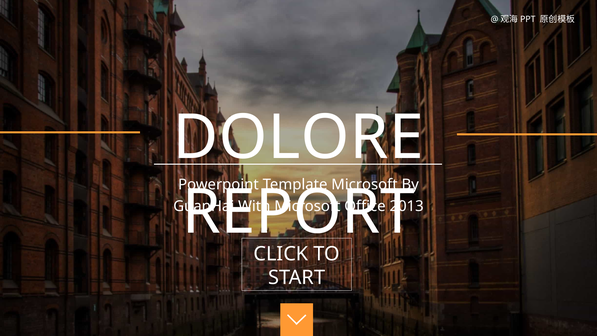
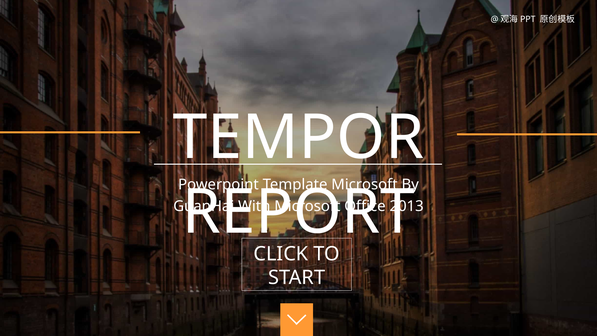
DOLORE: DOLORE -> TEMPOR (298, 137)
